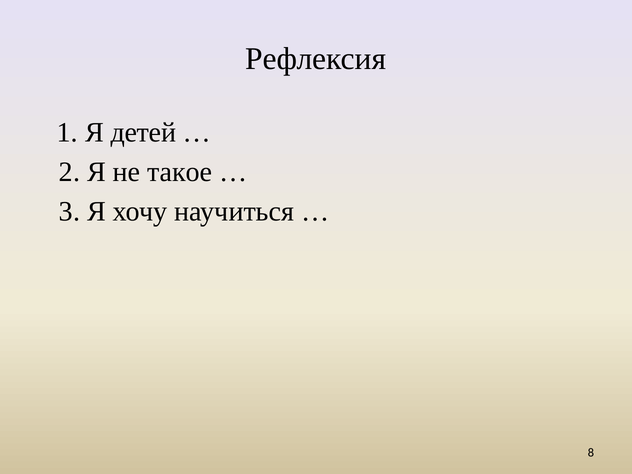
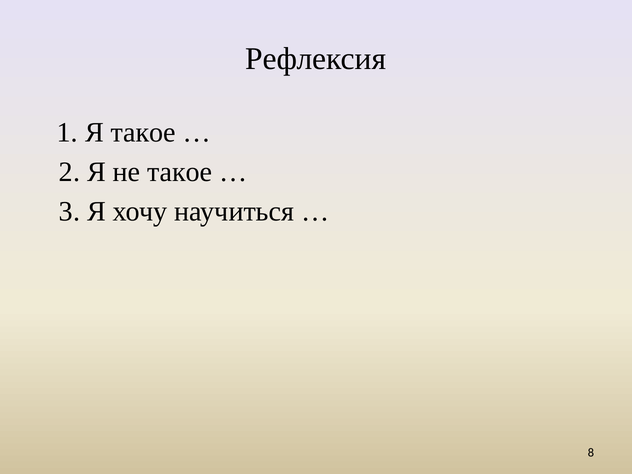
Я детей: детей -> такое (143, 133)
